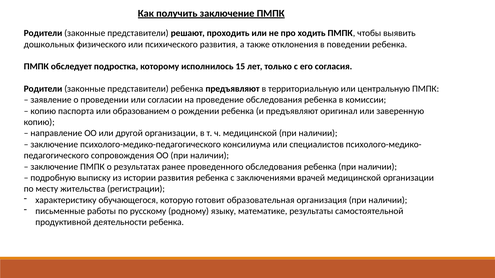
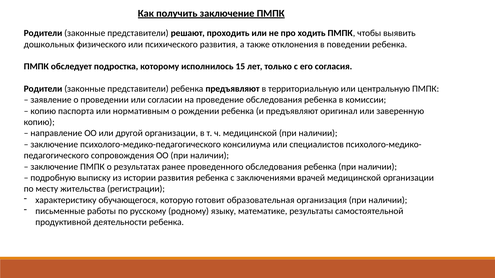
образованием: образованием -> нормативным (141, 111)
